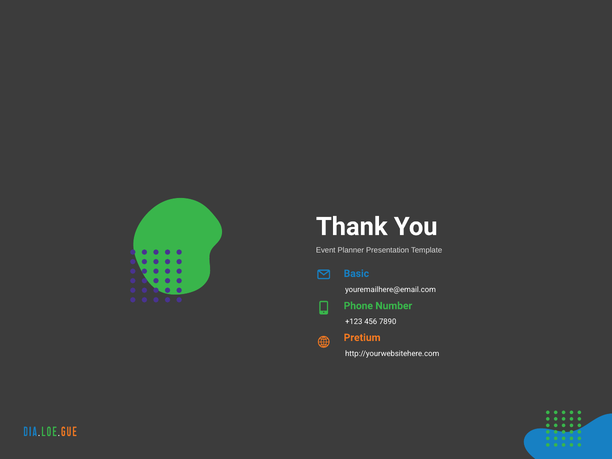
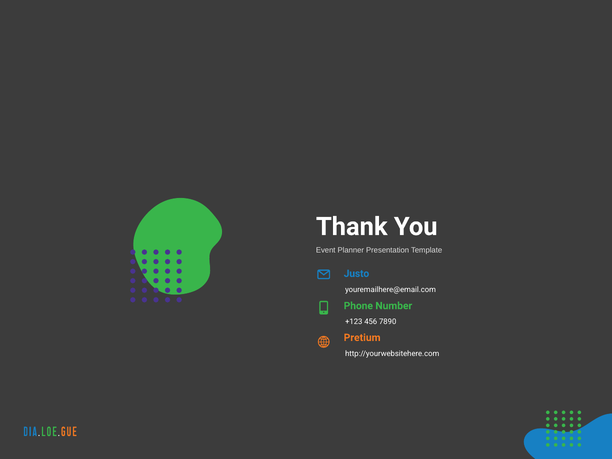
Basic: Basic -> Justo (356, 274)
